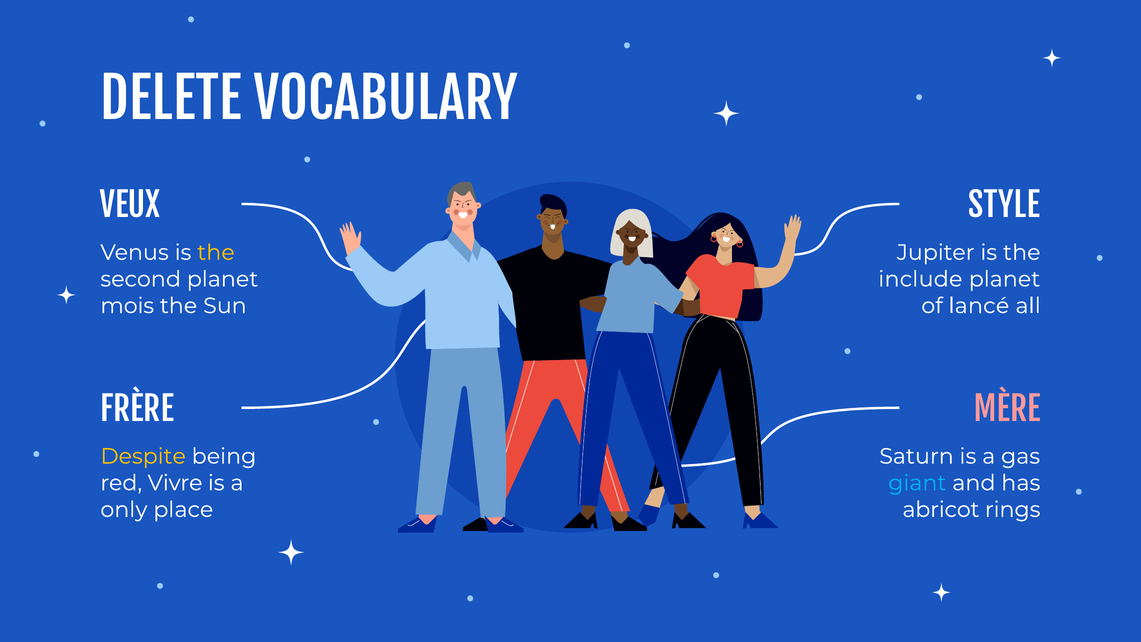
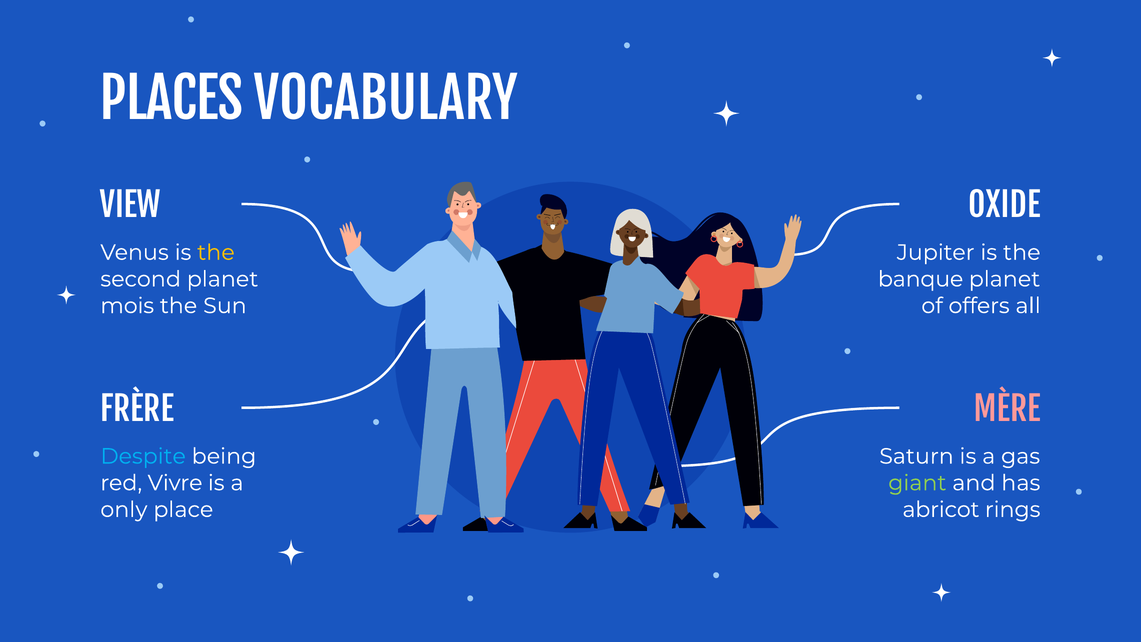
DELETE: DELETE -> PLACES (171, 101)
VEUX: VEUX -> VIEW (130, 206)
STYLE: STYLE -> OXIDE (1004, 206)
include: include -> banque (921, 279)
lancé: lancé -> offers (979, 306)
Despite colour: yellow -> light blue (143, 456)
giant colour: light blue -> light green (917, 483)
